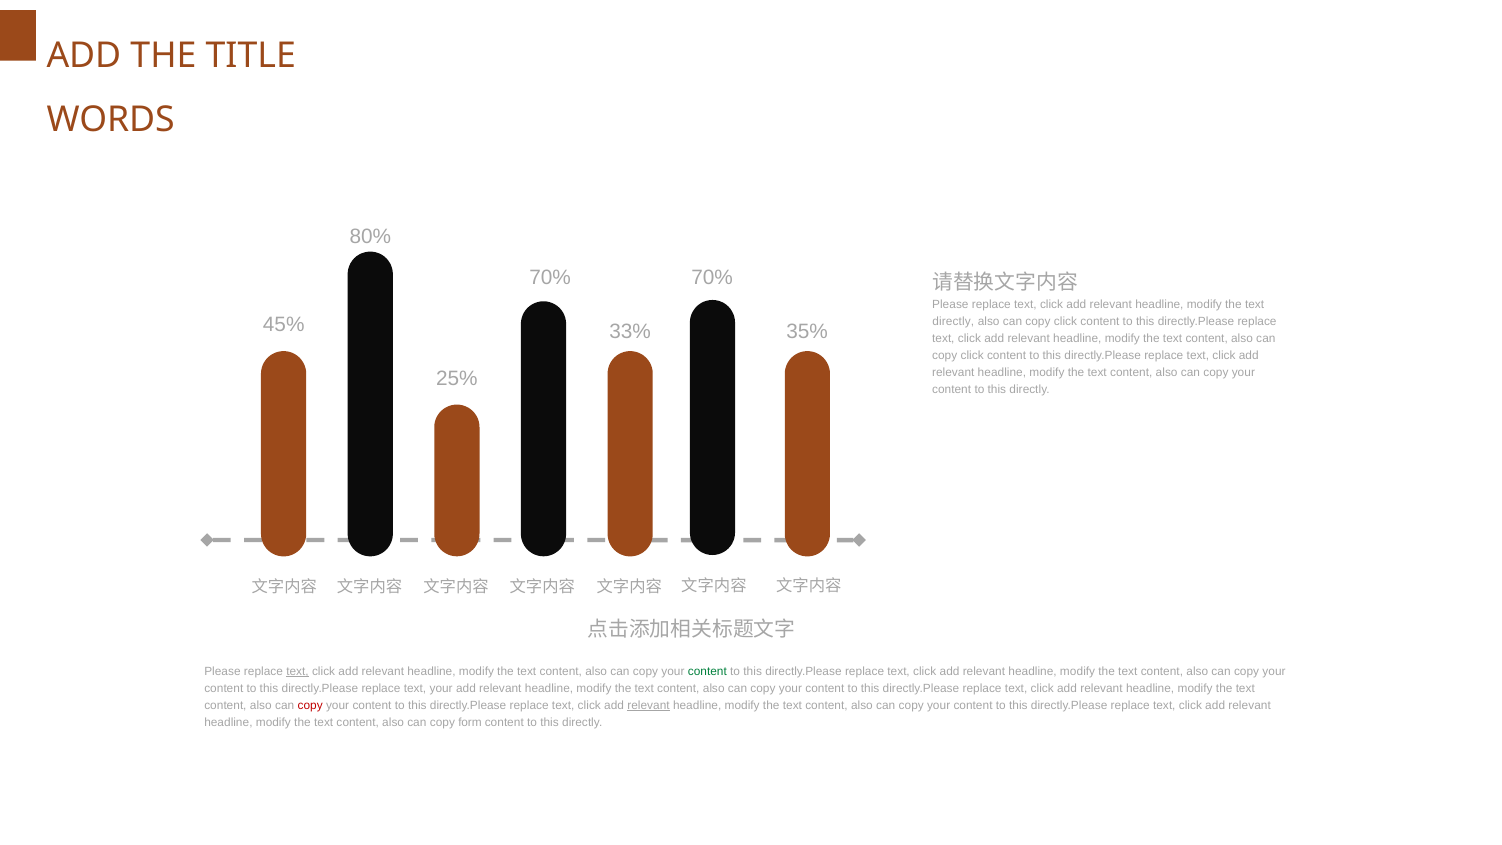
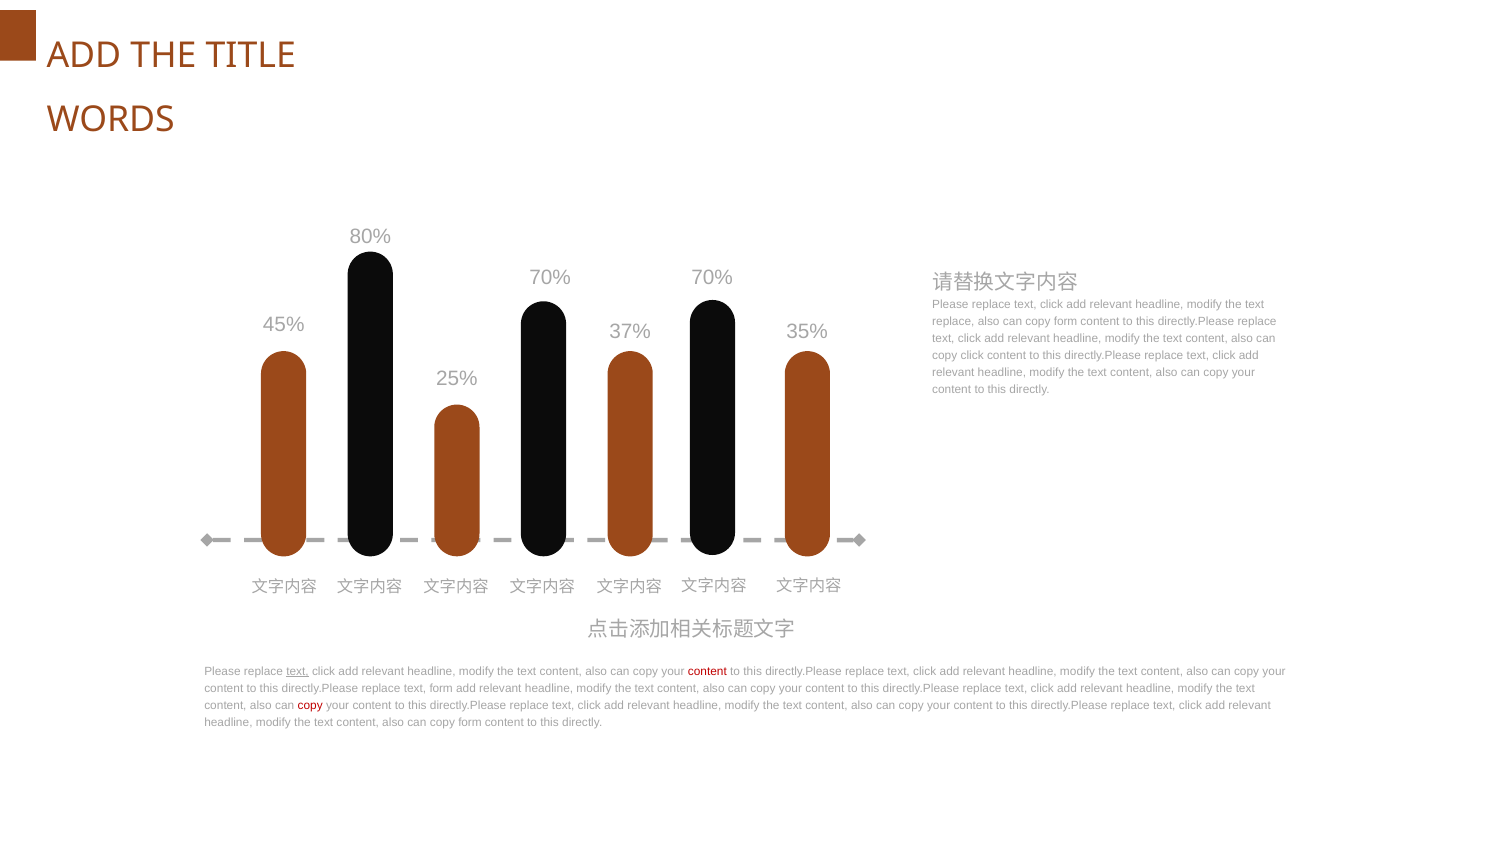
directly: directly -> replace (953, 322)
click: click -> form (1066, 322)
33%: 33% -> 37% (630, 332)
content colour: green -> red (707, 671)
text your: your -> form (441, 688)
relevant underline: present -> none (649, 705)
